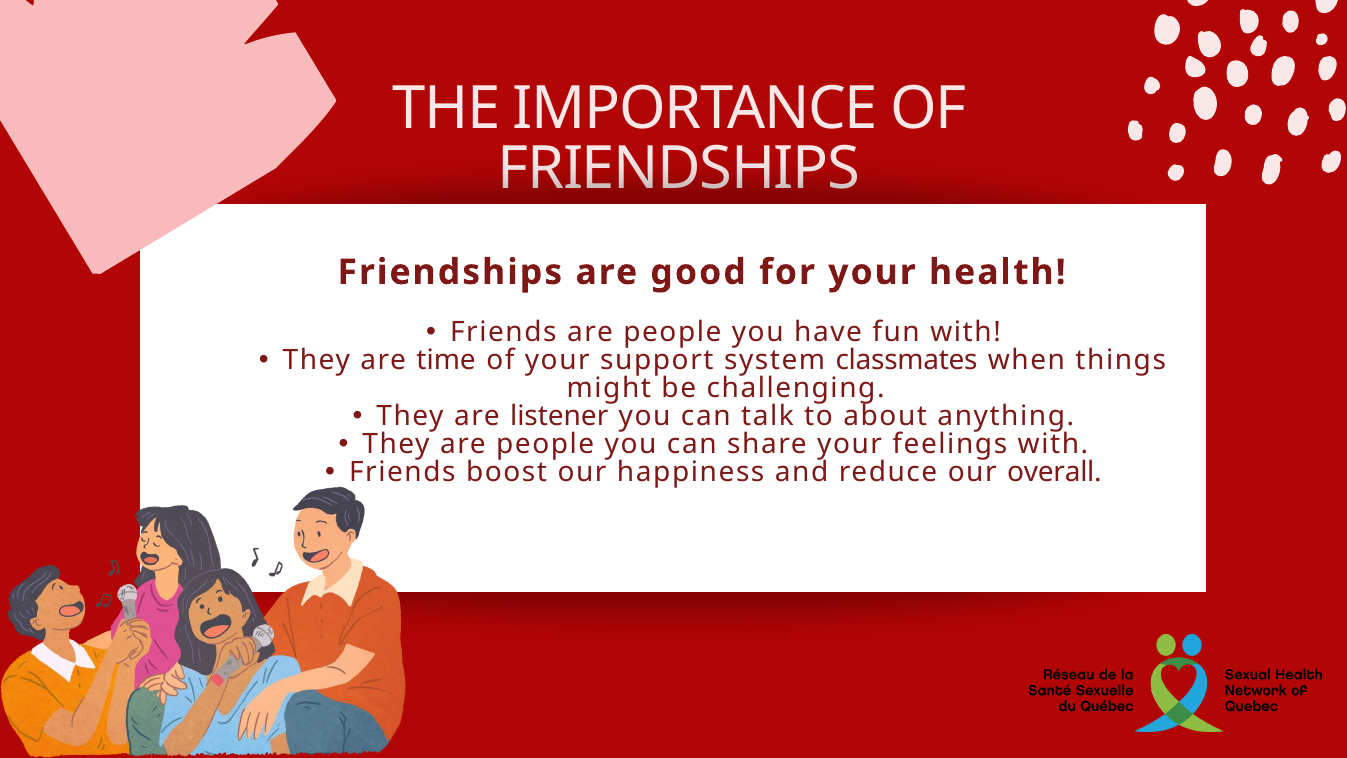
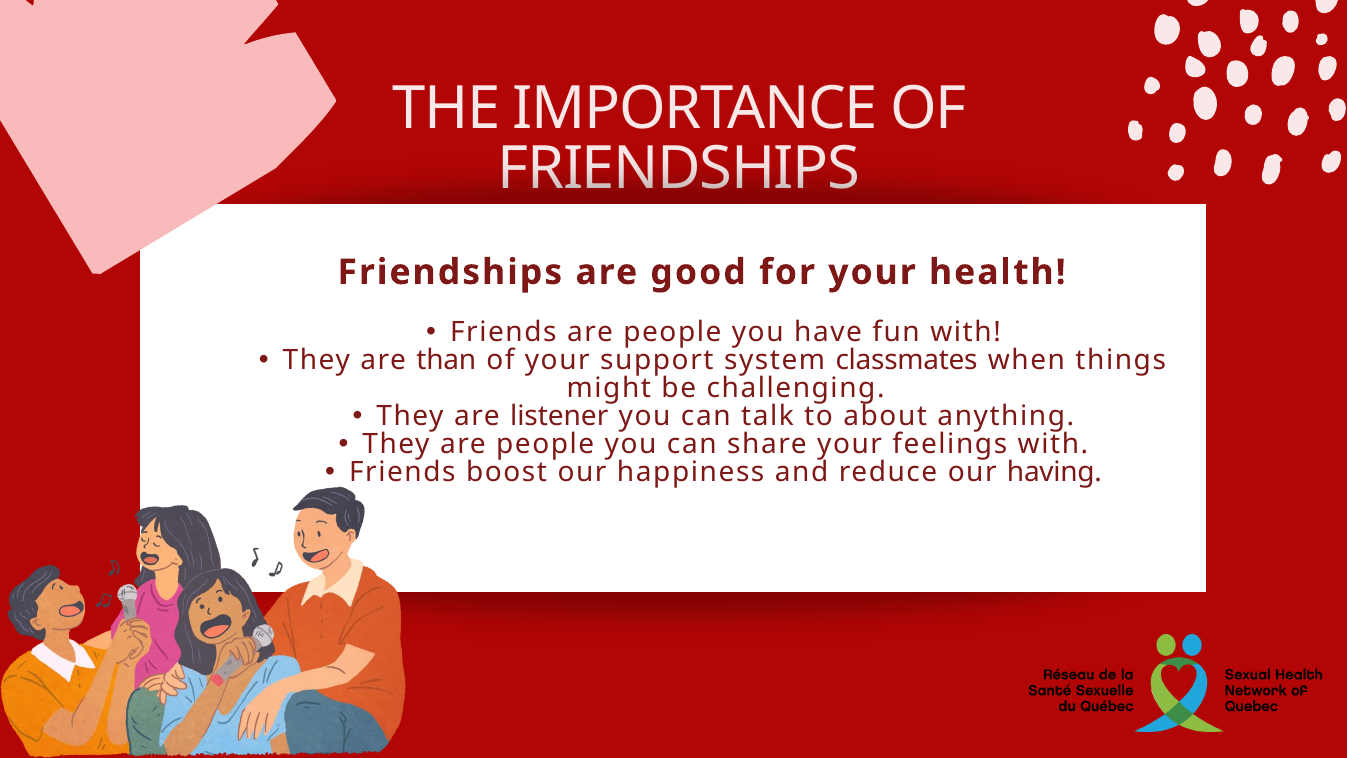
time: time -> than (446, 360)
overall: overall -> having (1054, 472)
